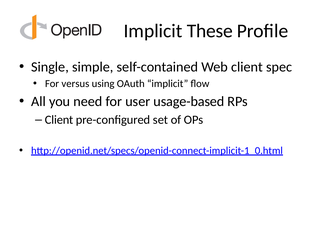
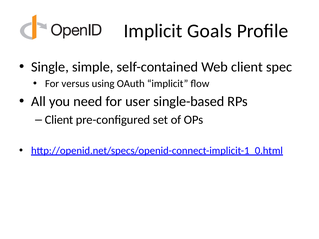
These: These -> Goals (210, 31)
usage-based: usage-based -> single-based (189, 102)
